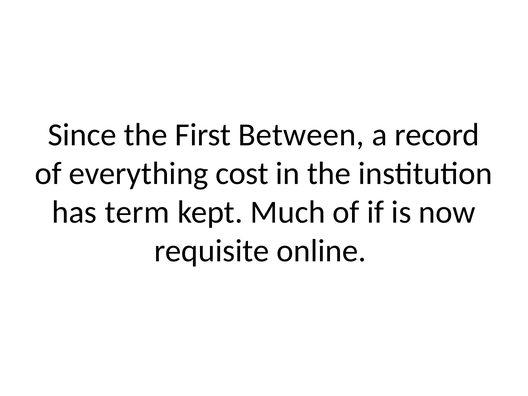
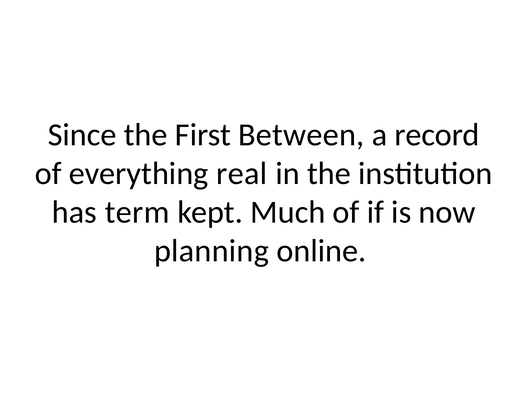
cost: cost -> real (242, 173)
requisite: requisite -> planning (212, 251)
